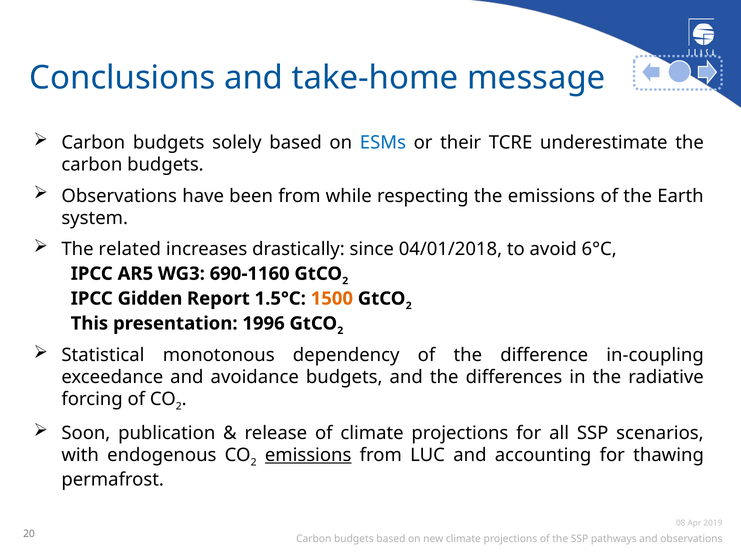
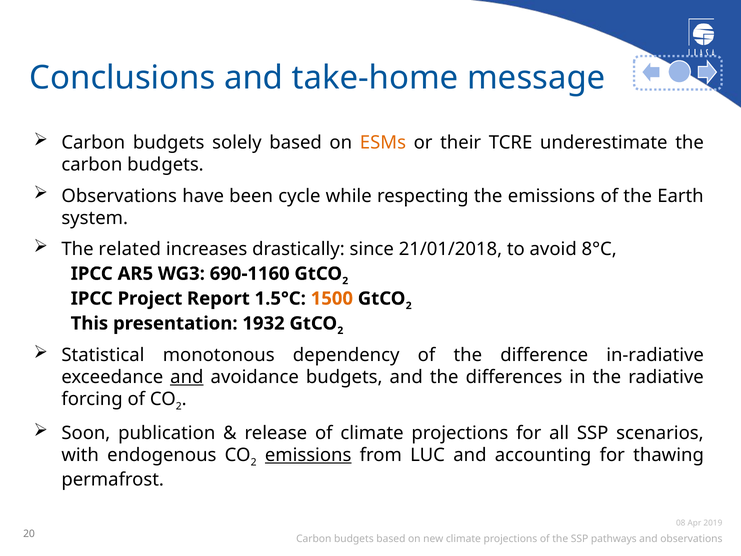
ESMs colour: blue -> orange (383, 143)
been from: from -> cycle (299, 196)
04/01/2018: 04/01/2018 -> 21/01/2018 (450, 249)
6°C: 6°C -> 8°C (599, 249)
Gidden: Gidden -> Project (150, 298)
1996: 1996 -> 1932 (264, 323)
in-coupling: in-coupling -> in-radiative (655, 355)
and underline: none -> present (187, 377)
